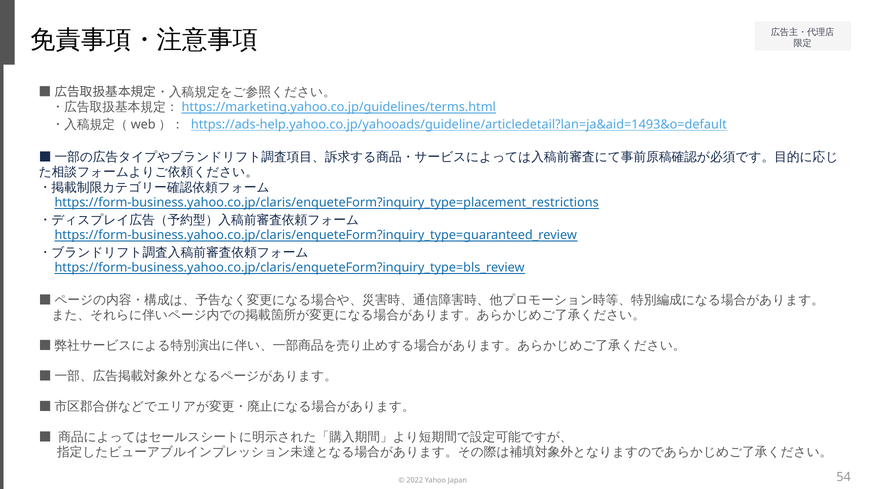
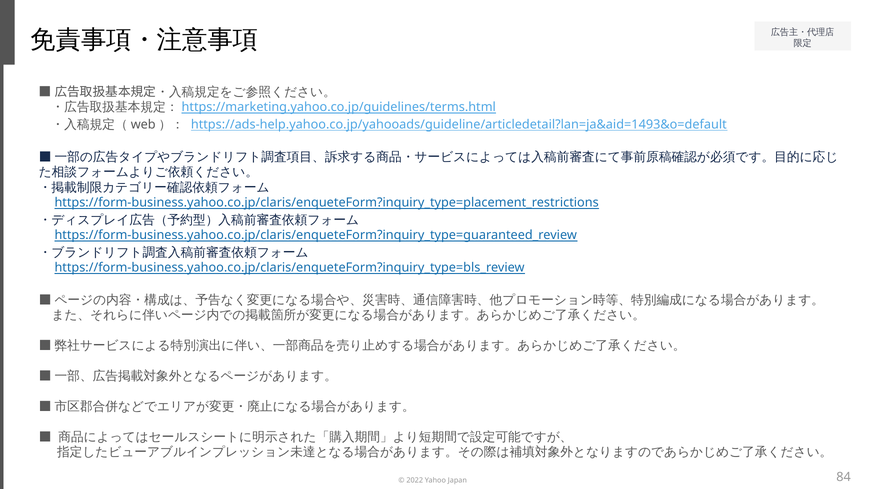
54: 54 -> 84 (844, 477)
